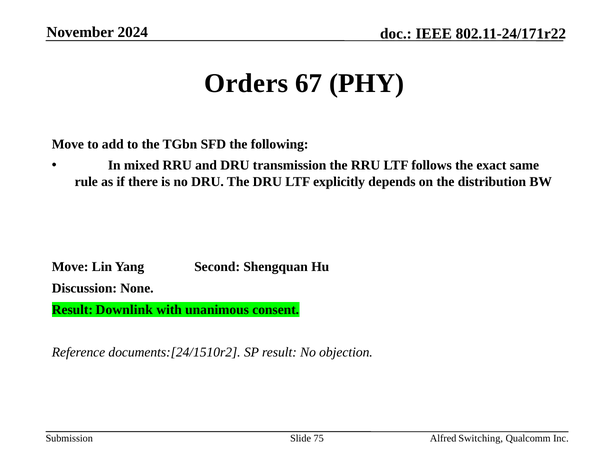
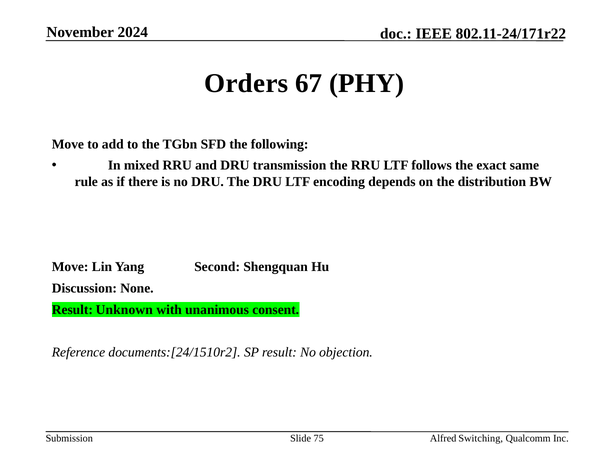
explicitly: explicitly -> encoding (339, 182)
Downlink: Downlink -> Unknown (124, 310)
